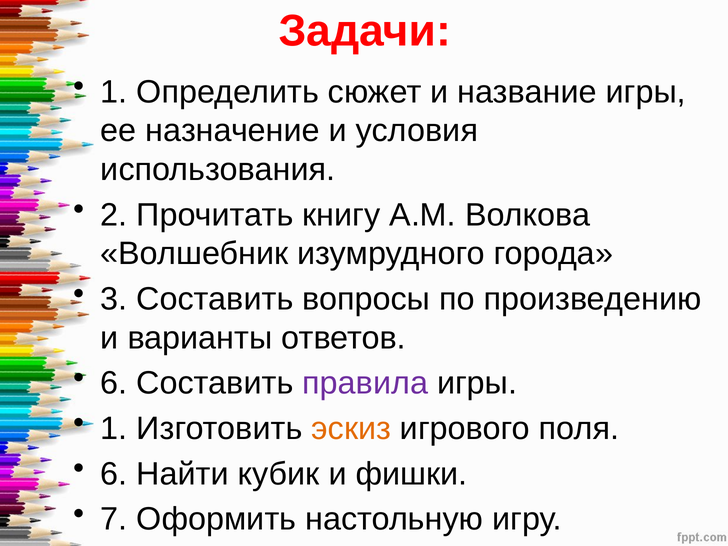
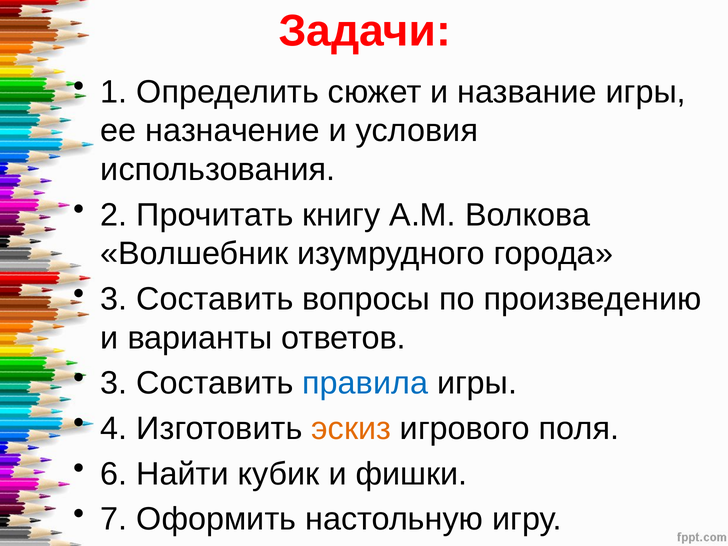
6: 6 -> 3 (114, 383)
правила colour: purple -> blue (365, 383)
1: 1 -> 4 (114, 429)
